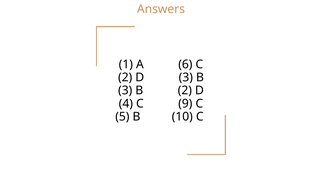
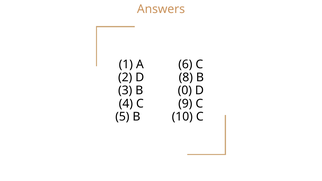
D 3: 3 -> 8 (186, 78)
B 2: 2 -> 0 (185, 91)
